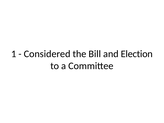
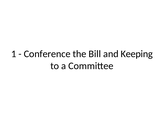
Considered: Considered -> Conference (47, 54)
Election: Election -> Keeping (137, 54)
